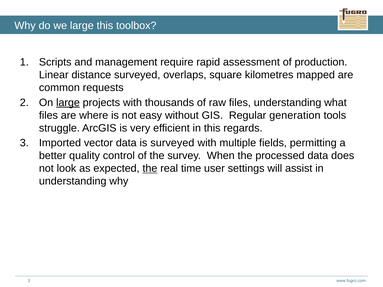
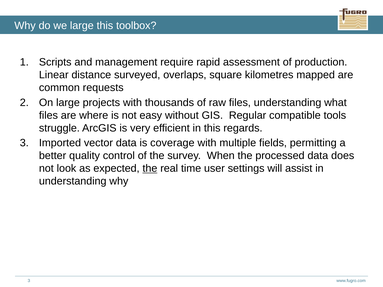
large underline: present -> none (68, 103)
generation: generation -> compatible (295, 115)
is surveyed: surveyed -> coverage (172, 143)
